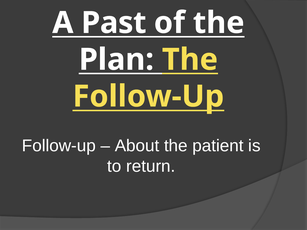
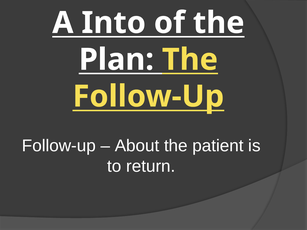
Past: Past -> Into (114, 23)
